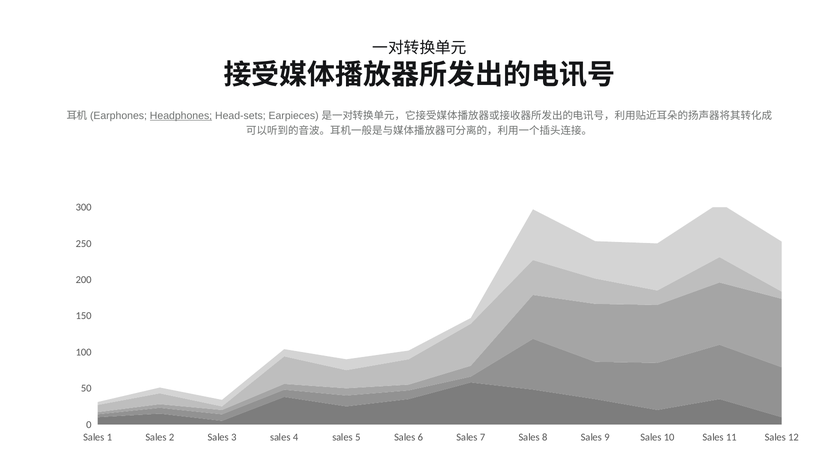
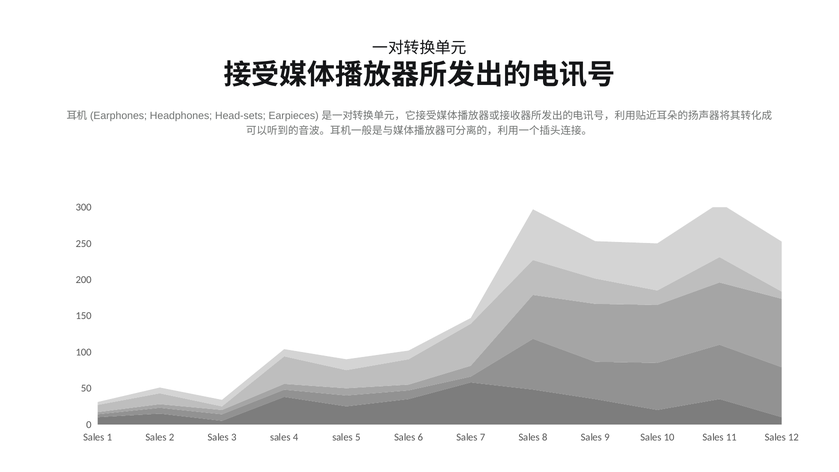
Headphones underline: present -> none (181, 116)
